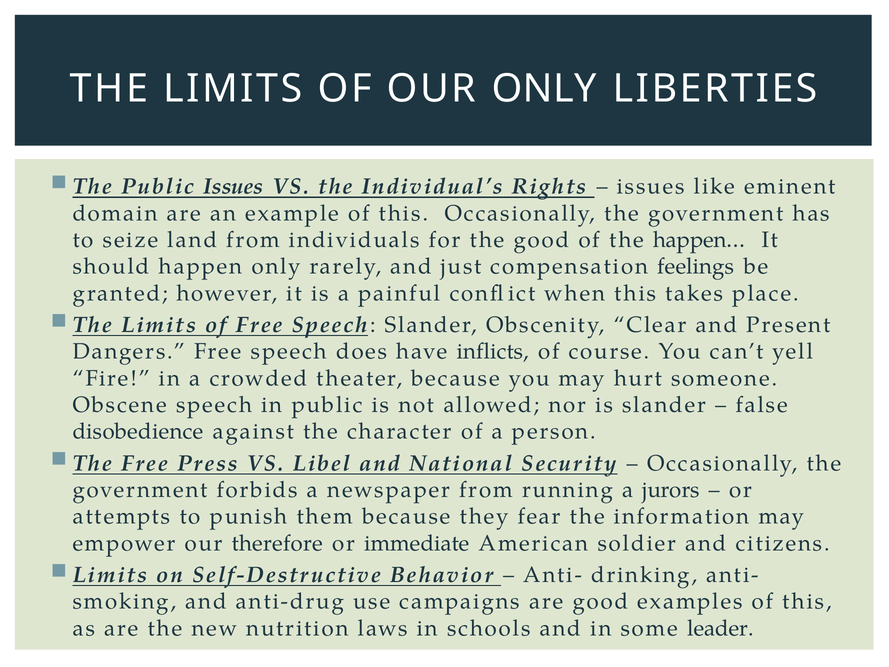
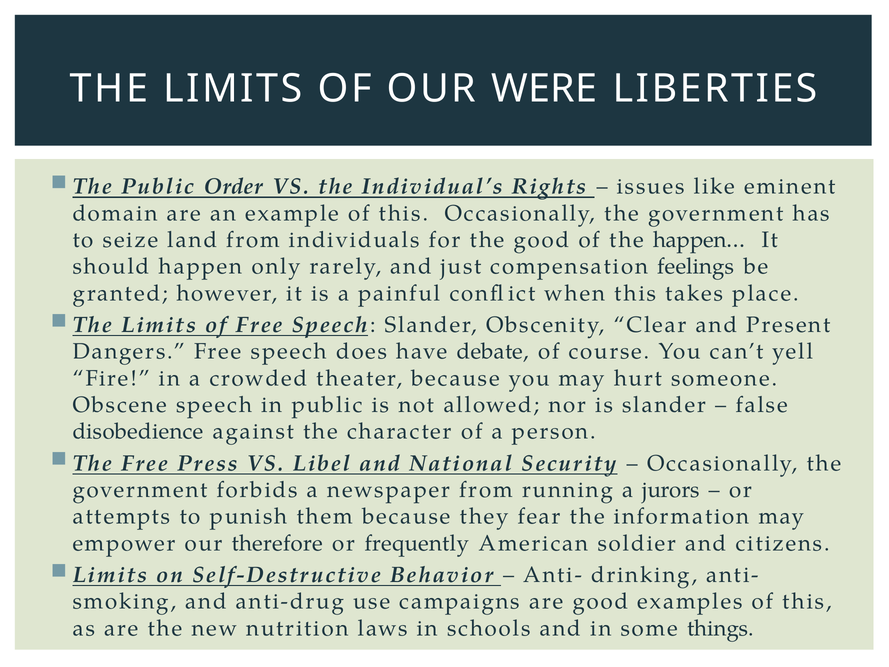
OUR ONLY: ONLY -> WERE (544, 89)
Public Issues: Issues -> Order (233, 186)
inflicts: inflicts -> debate (493, 351)
immediate: immediate -> frequently (417, 543)
leader: leader -> things (720, 628)
